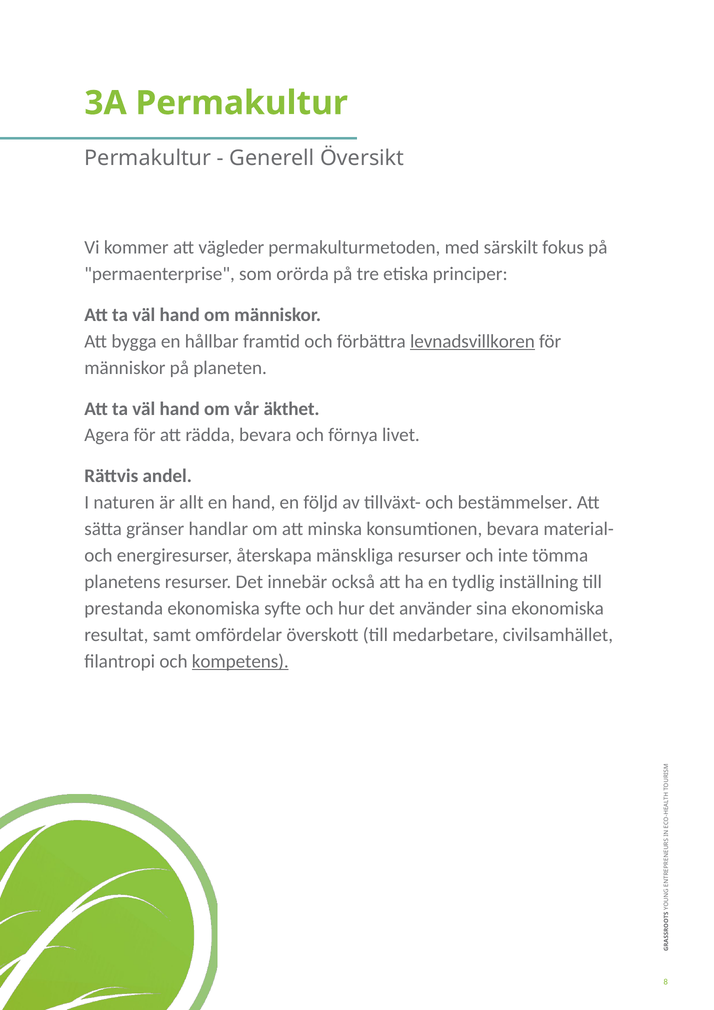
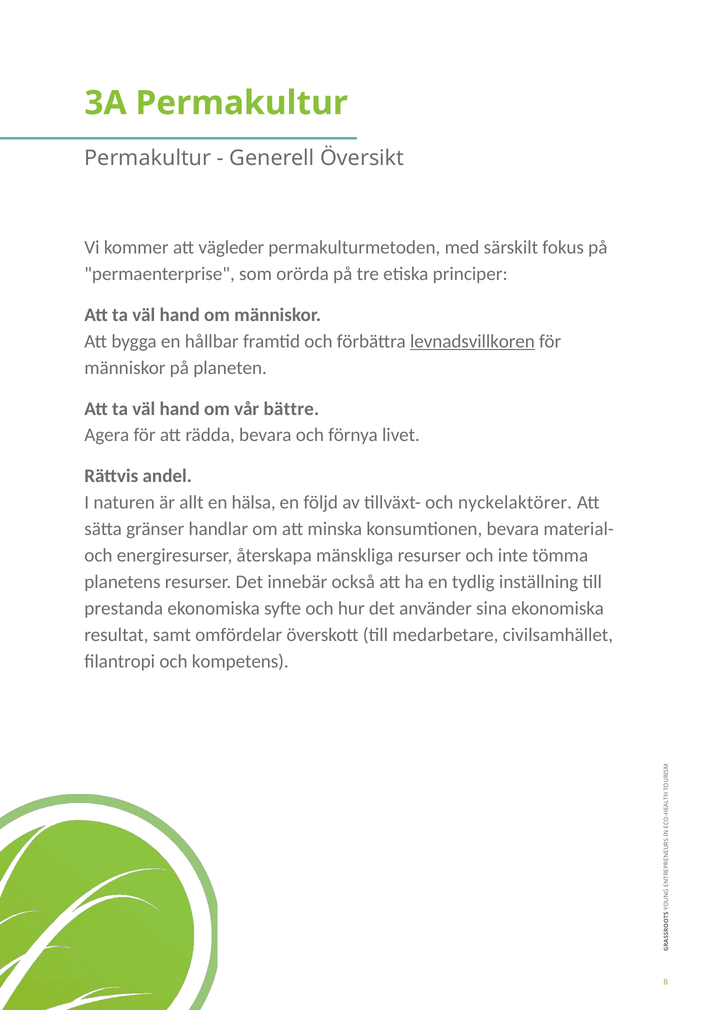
äkthet: äkthet -> bättre (291, 409)
en hand: hand -> hälsa (254, 502)
bestämmelser: bestämmelser -> nyckelaktörer (515, 502)
kompetens underline: present -> none (240, 661)
